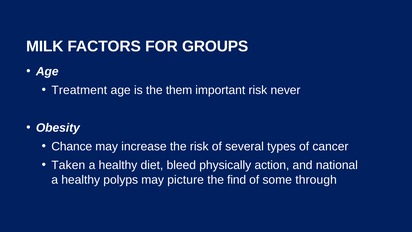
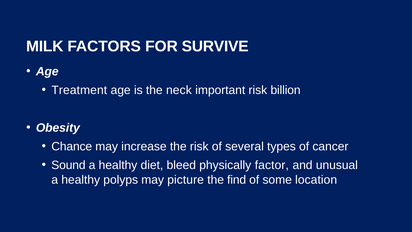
GROUPS: GROUPS -> SURVIVE (215, 46)
them: them -> neck (179, 90)
never: never -> billion (286, 90)
Taken: Taken -> Sound (68, 165)
action: action -> factor (272, 165)
national: national -> unusual (337, 165)
through: through -> location (316, 180)
